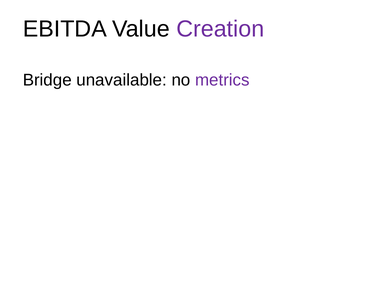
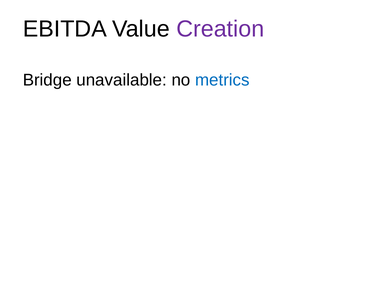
metrics colour: purple -> blue (222, 80)
